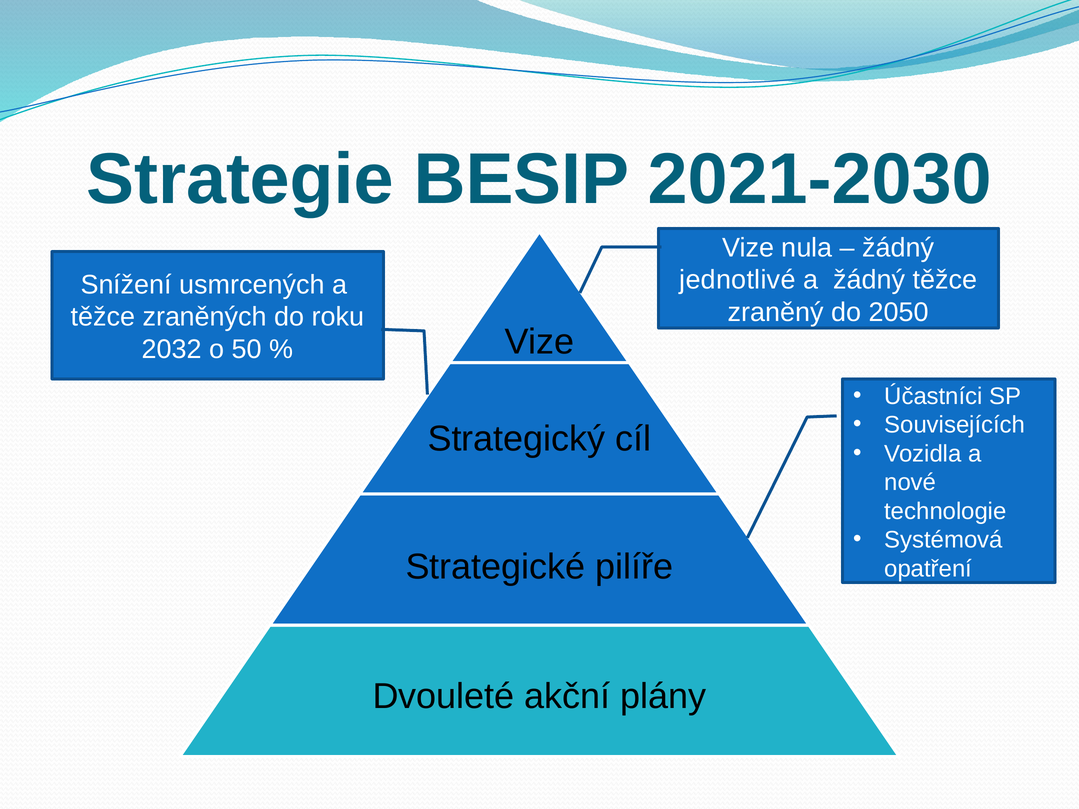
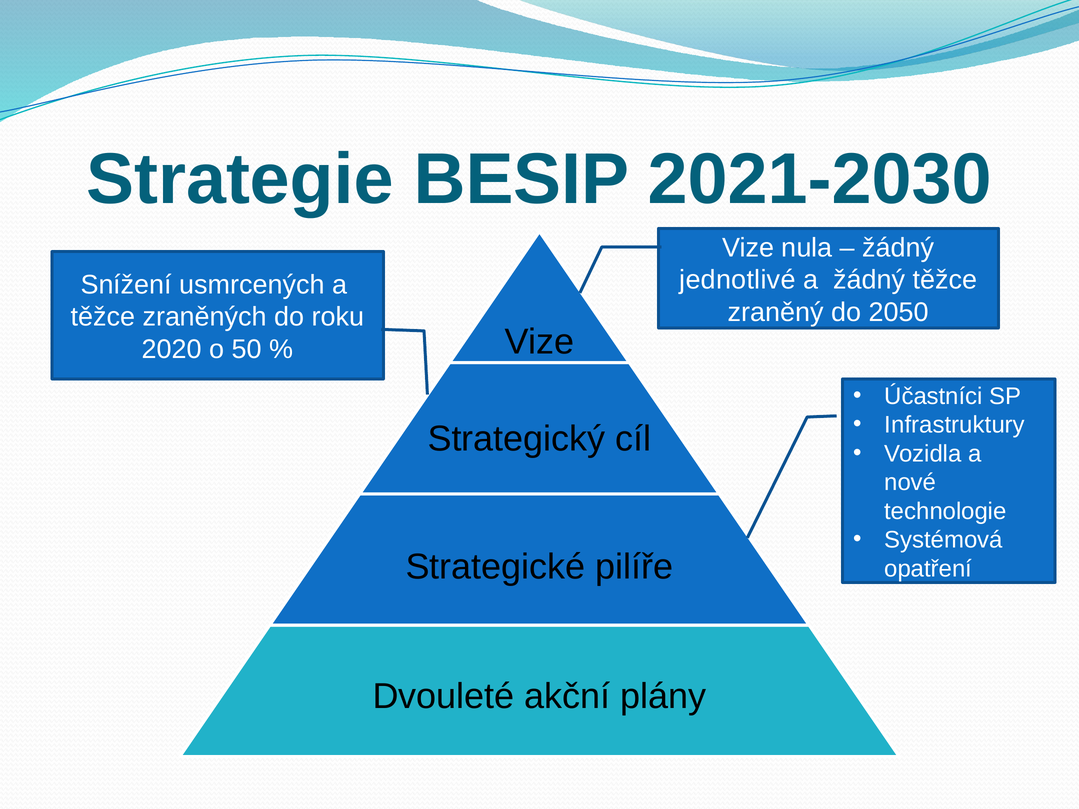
2032: 2032 -> 2020 (172, 350)
Souvisejících: Souvisejících -> Infrastruktury (955, 425)
